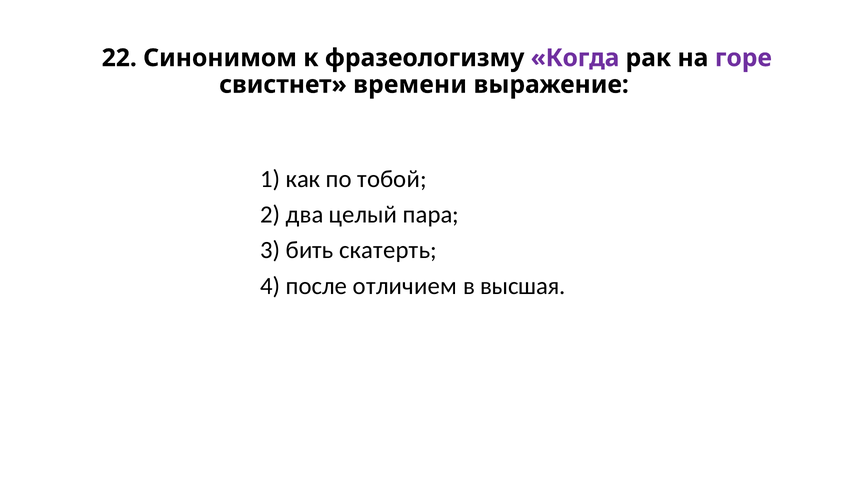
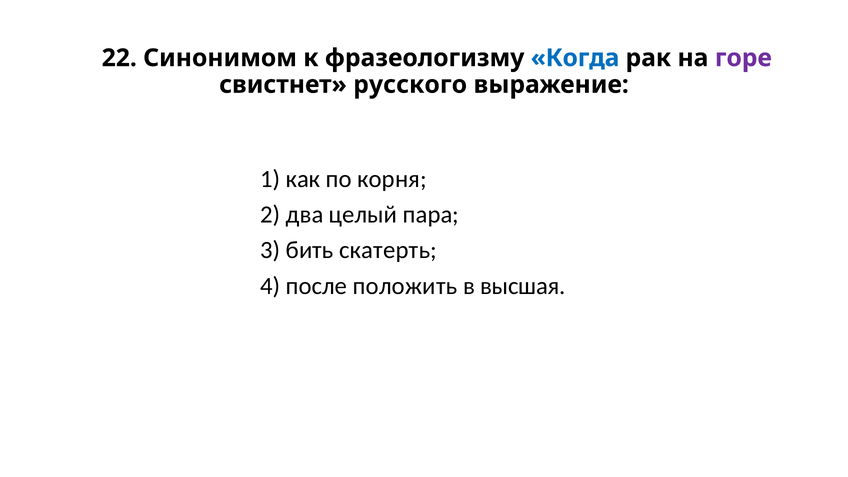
Когда colour: purple -> blue (575, 58)
времени: времени -> русского (410, 85)
тобой: тобой -> корня (392, 179)
отличием: отличием -> положить (405, 286)
